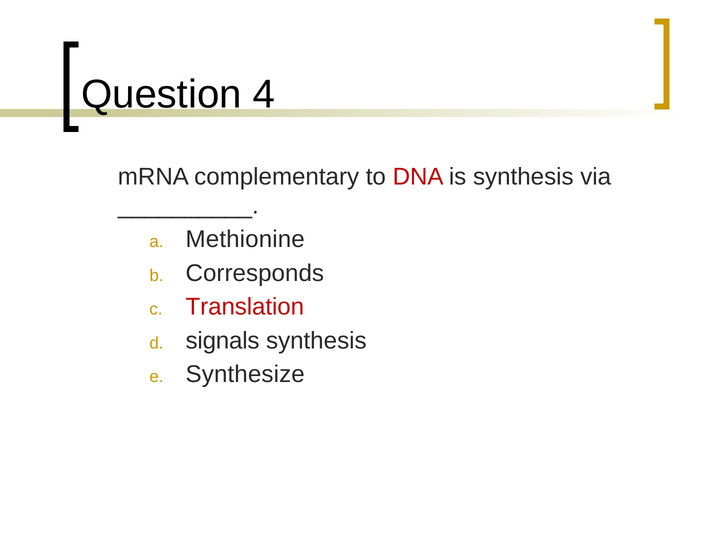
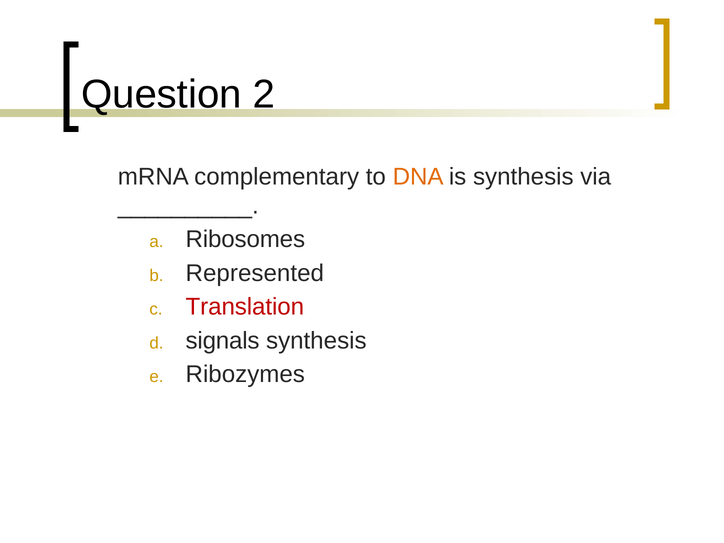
4: 4 -> 2 (264, 95)
DNA colour: red -> orange (418, 177)
Methionine: Methionine -> Ribosomes (245, 239)
Corresponds: Corresponds -> Represented (255, 273)
Synthesize: Synthesize -> Ribozymes (245, 374)
